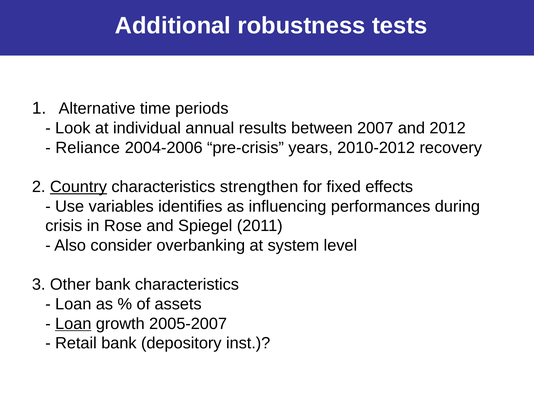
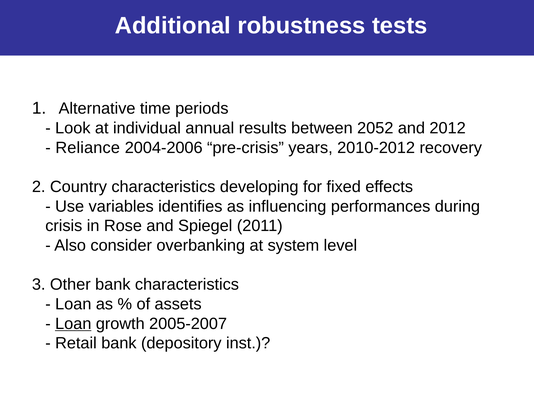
2007: 2007 -> 2052 (375, 128)
Country underline: present -> none (78, 187)
strengthen: strengthen -> developing (259, 187)
